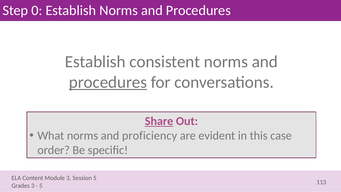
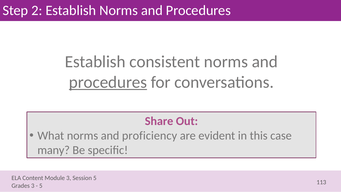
0: 0 -> 2 (37, 10)
Share underline: present -> none (159, 121)
order: order -> many (54, 150)
